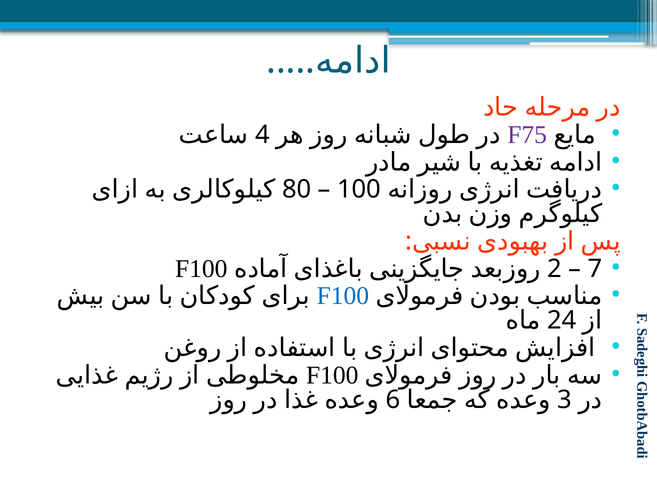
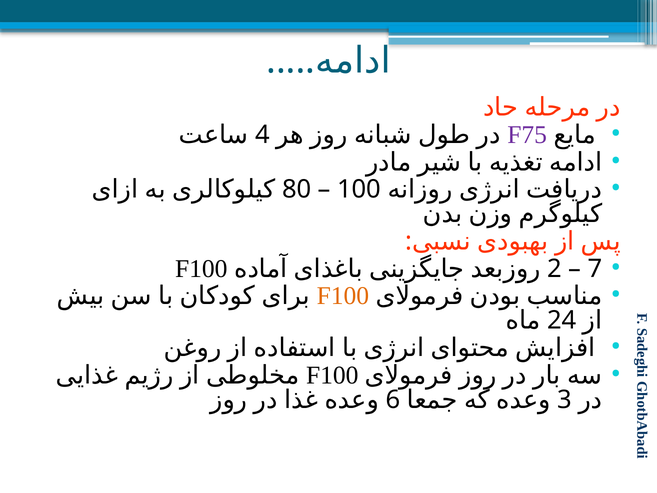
F100 colour: blue -> orange (343, 296)
